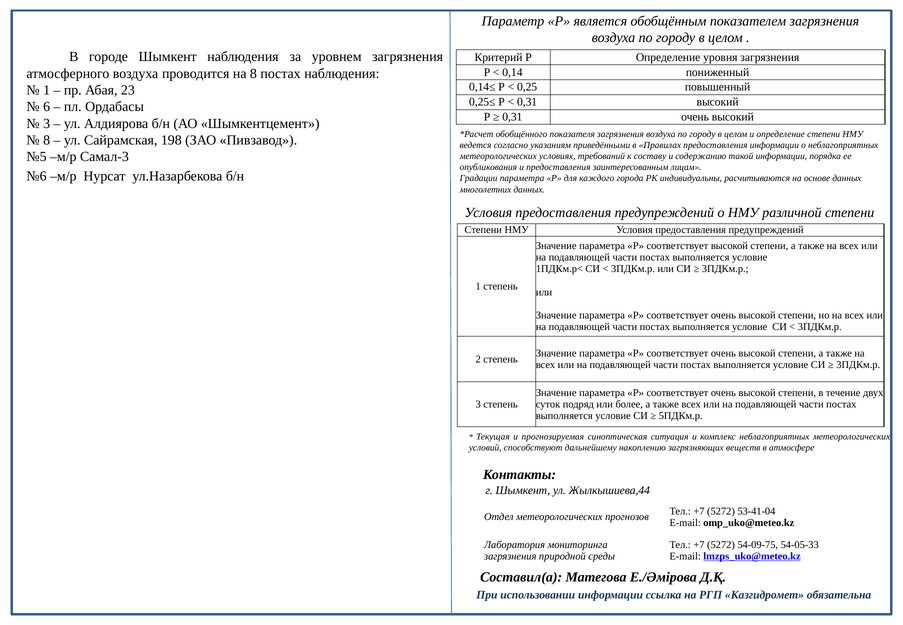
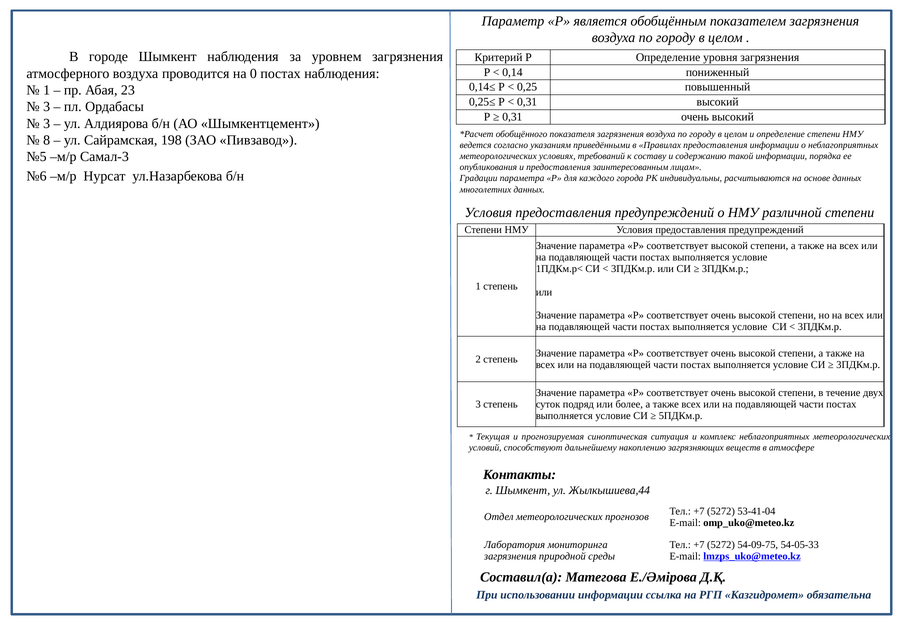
на 8: 8 -> 0 (253, 74)
6: 6 -> 3 (47, 107)
